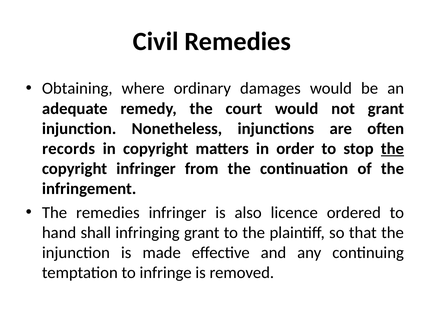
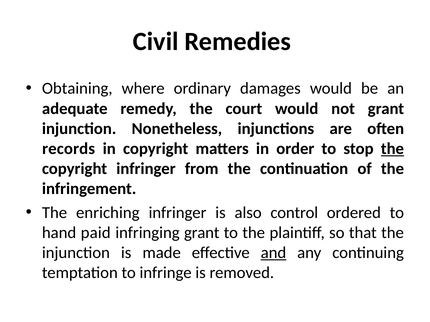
The remedies: remedies -> enriching (108, 213)
licence: licence -> control (294, 213)
shall: shall -> paid (96, 233)
and underline: none -> present (273, 253)
